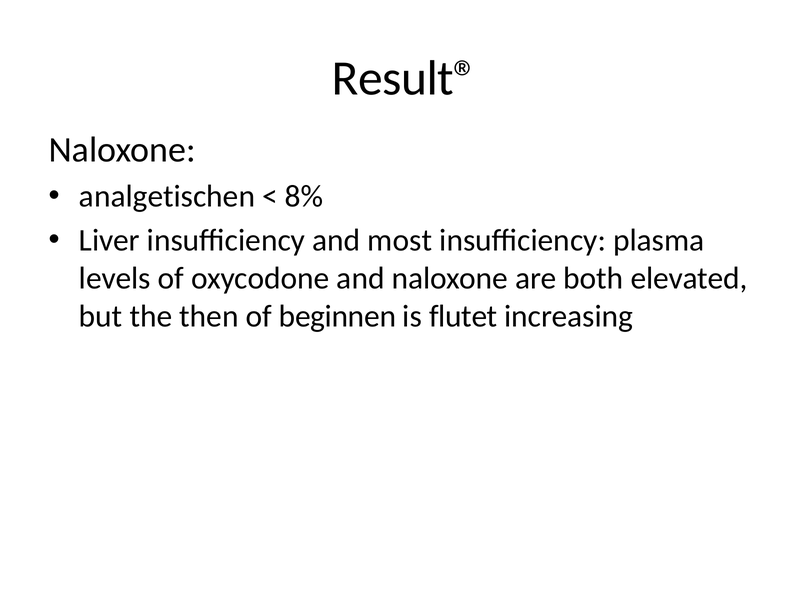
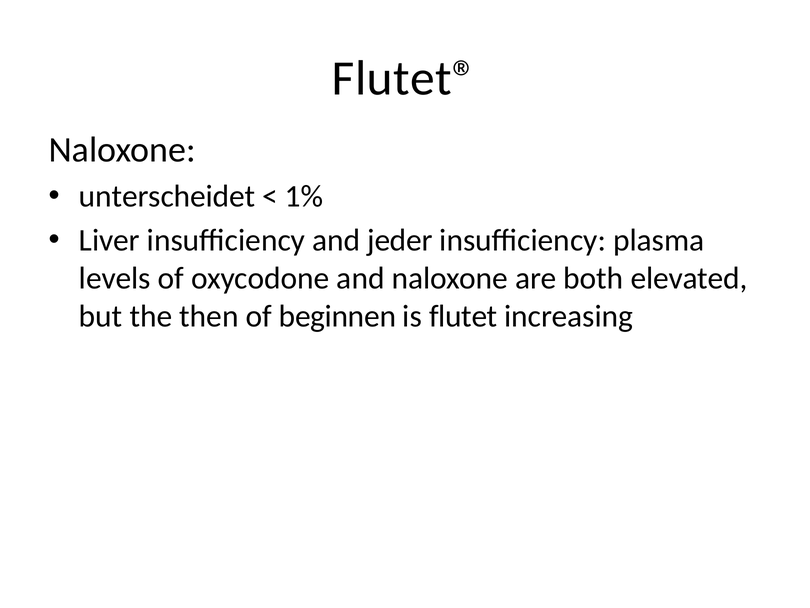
Result®: Result® -> Flutet® (405, 78)
analgetischen: analgetischen -> unterscheidet (167, 196)
8%: 8% -> 1% (304, 196)
most: most -> jeder (400, 240)
